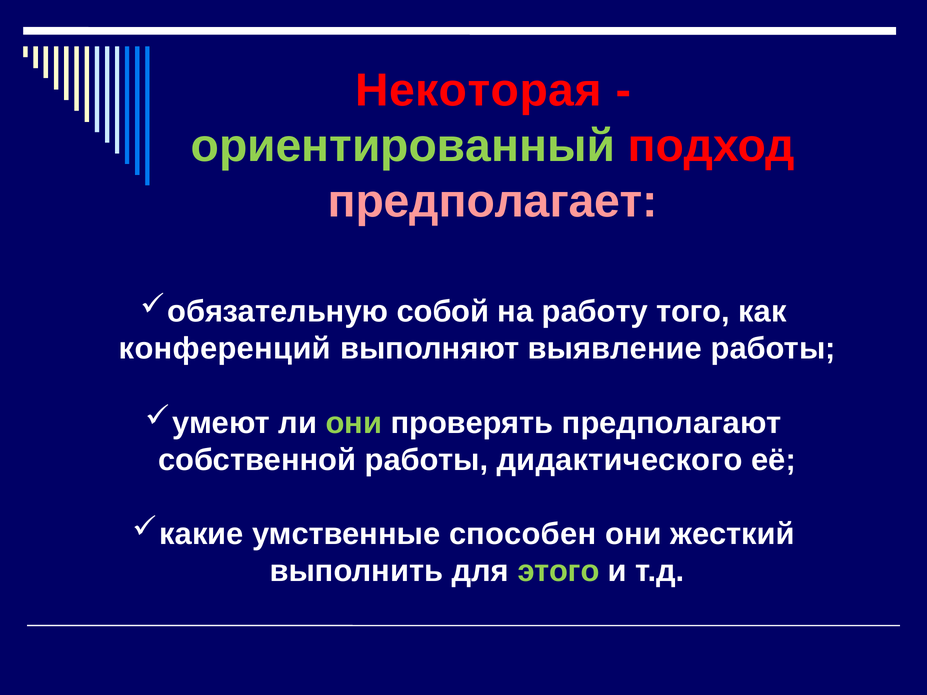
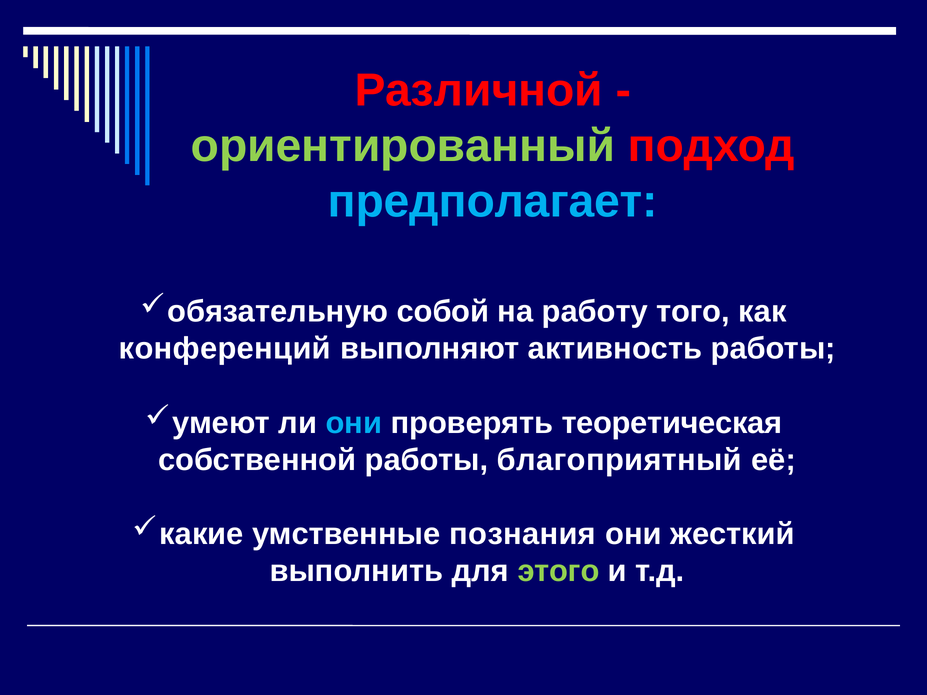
Некоторая: Некоторая -> Различной (479, 90)
предполагает colour: pink -> light blue (493, 201)
выявление: выявление -> активность (615, 349)
они colour: light green -> light blue (354, 423)
предполагают: предполагают -> теоретическая (672, 423)
дидактического: дидактического -> благоприятный (619, 460)
способен: способен -> познания (523, 534)
